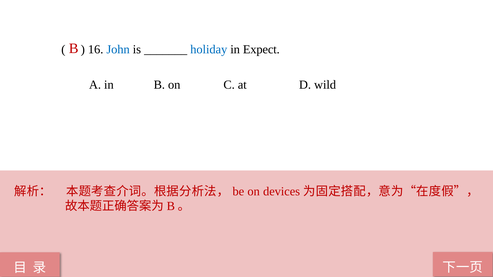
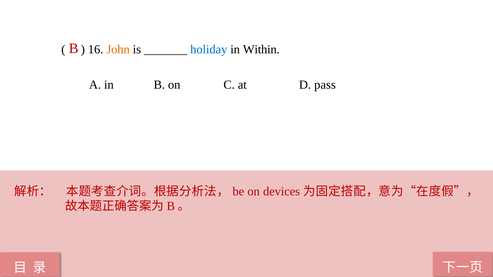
John colour: blue -> orange (118, 49)
Expect: Expect -> Within (261, 49)
wild: wild -> pass (325, 85)
